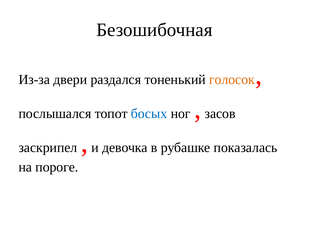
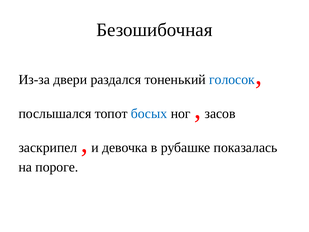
голосок colour: orange -> blue (232, 79)
